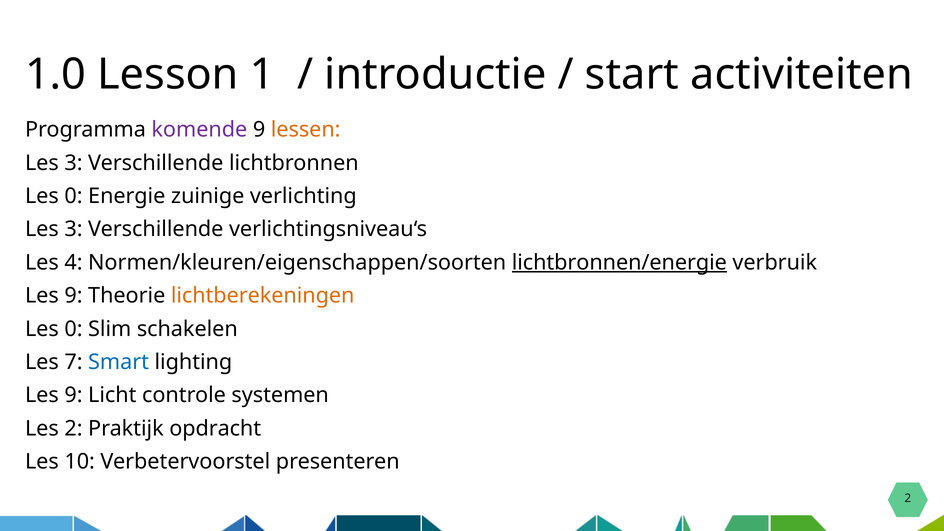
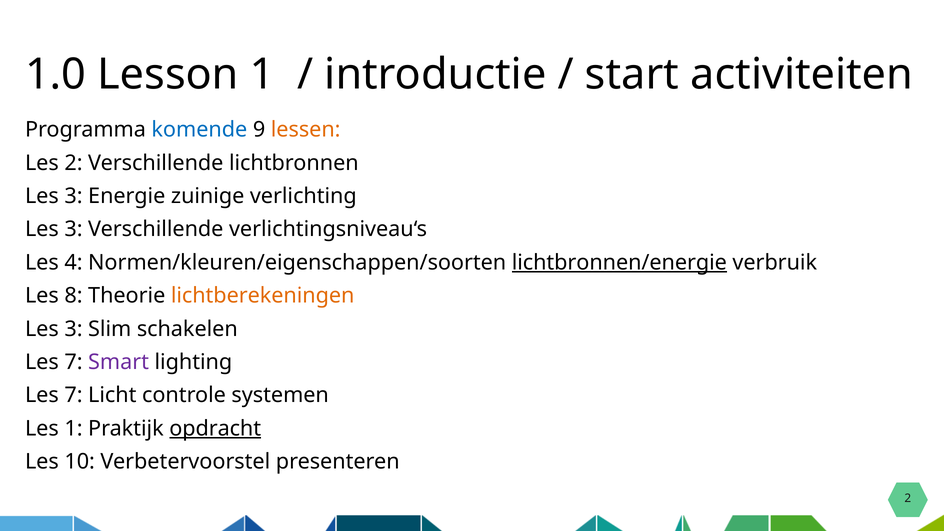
komende colour: purple -> blue (199, 130)
3: 3 -> 2 (73, 163)
0: 0 -> 3 (73, 196)
9: 9 -> 8 (73, 296)
0: 0 -> 3 (73, 329)
Smart colour: blue -> purple (119, 362)
9: 9 -> 7 (73, 395)
Les 2: 2 -> 1 (73, 428)
opdracht underline: none -> present (215, 428)
